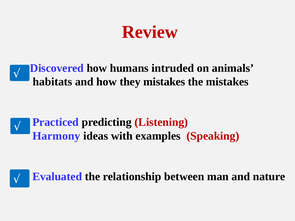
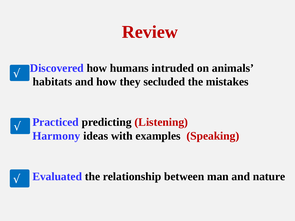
they mistakes: mistakes -> secluded (164, 82)
